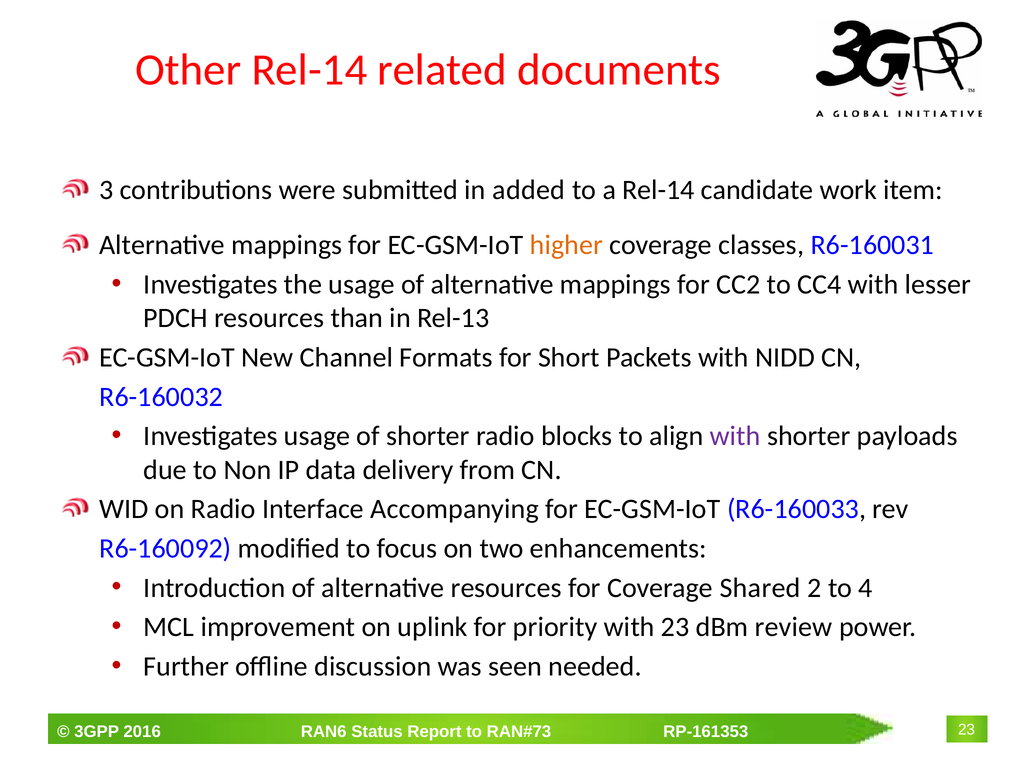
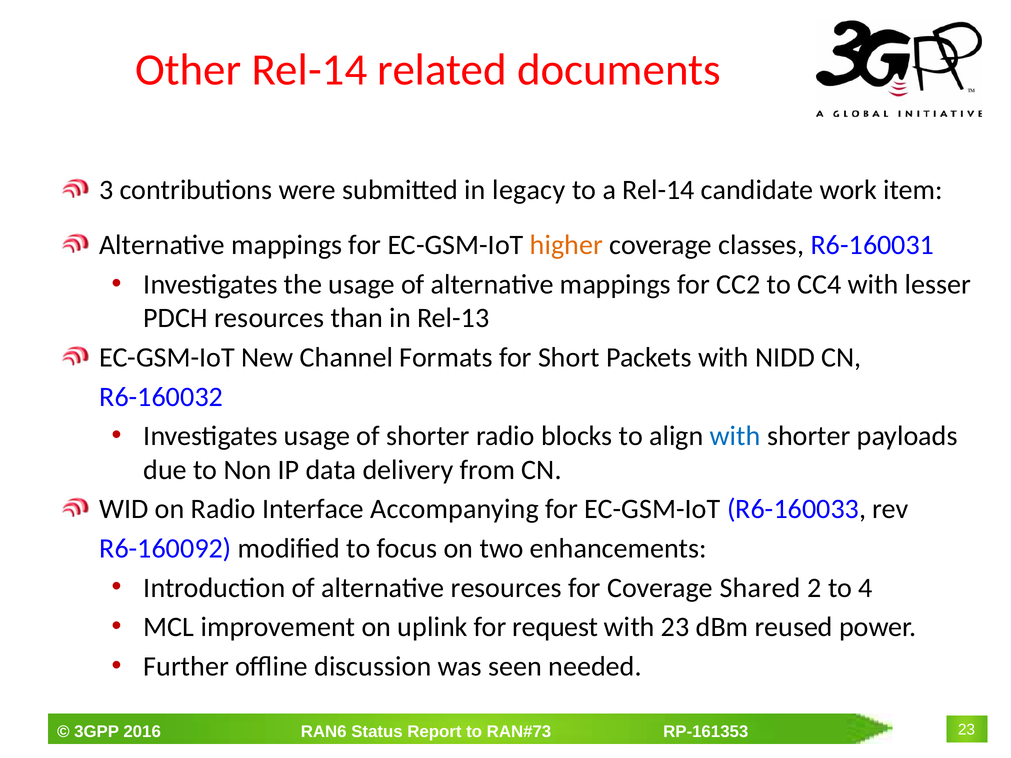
added: added -> legacy (529, 190)
with colour: purple -> blue (735, 436)
priority: priority -> request (555, 627)
review: review -> reused (794, 627)
